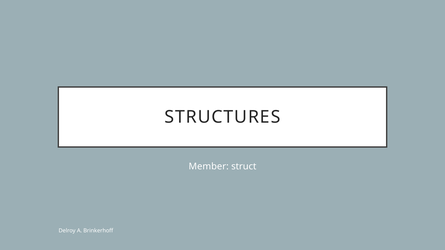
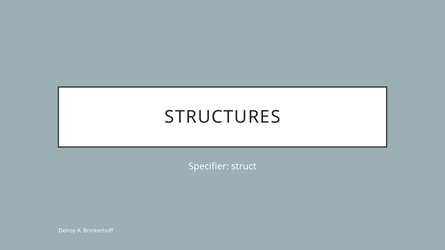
Member: Member -> Specifier (209, 167)
